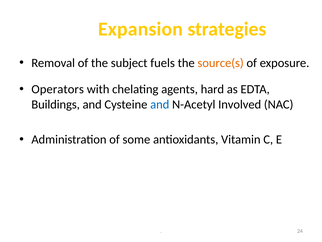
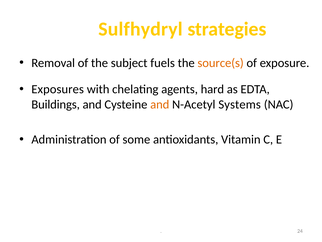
Expansion: Expansion -> Sulfhydryl (141, 29)
Operators: Operators -> Exposures (58, 89)
and colour: blue -> orange (160, 104)
Involved: Involved -> Systems (240, 104)
